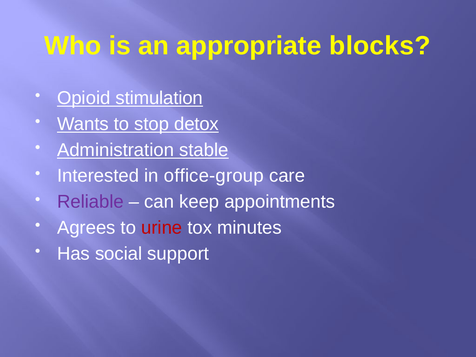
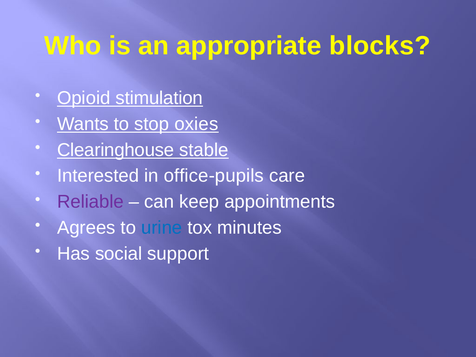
detox: detox -> oxies (196, 124)
Administration: Administration -> Clearinghouse (116, 150)
office-group: office-group -> office-pupils (214, 176)
urine colour: red -> blue (162, 228)
